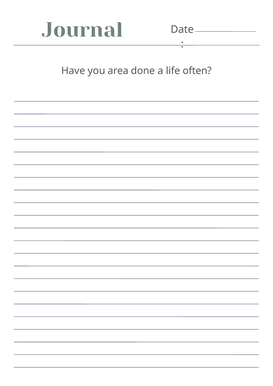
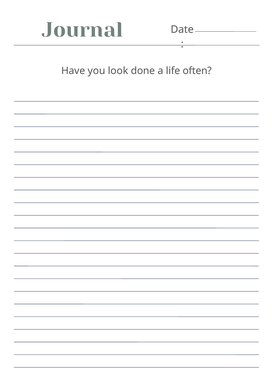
area: area -> look (118, 71)
